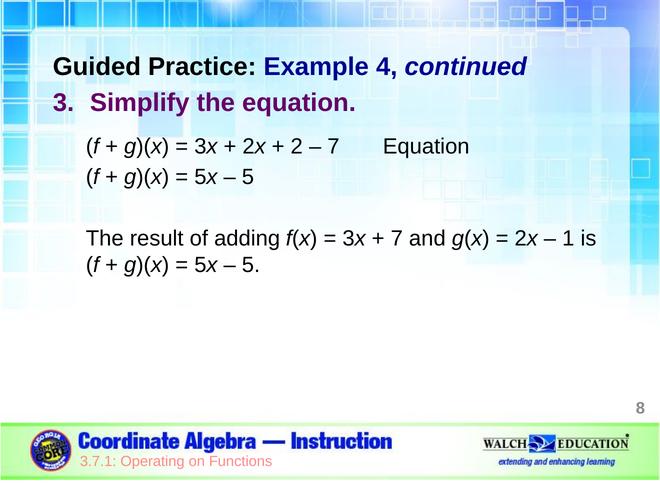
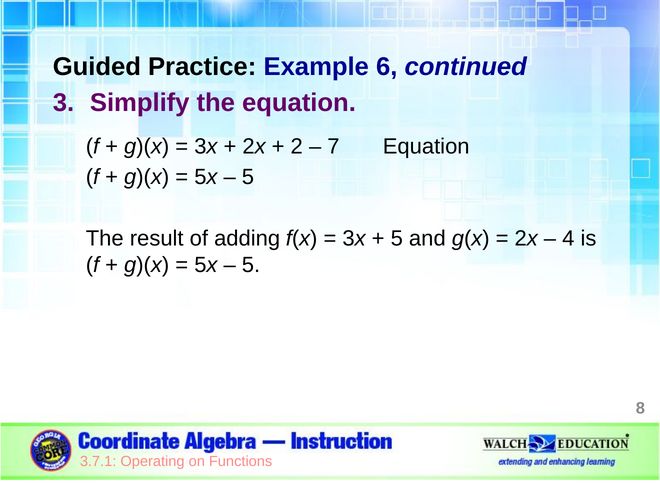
4: 4 -> 6 (387, 67)
7: 7 -> 5 (397, 239)
1: 1 -> 4 (568, 239)
